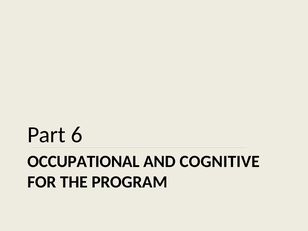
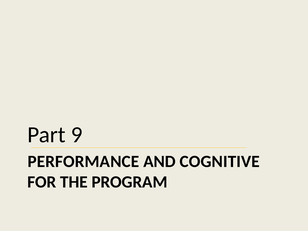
6: 6 -> 9 (77, 135)
OCCUPATIONAL: OCCUPATIONAL -> PERFORMANCE (83, 161)
